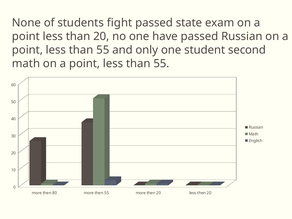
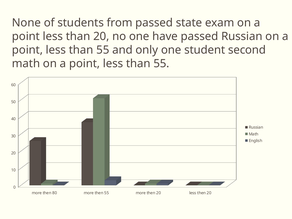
fight: fight -> from (120, 23)
